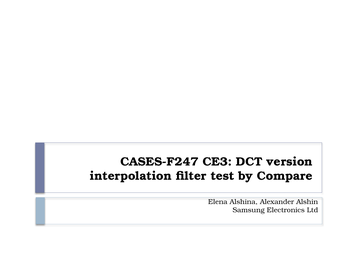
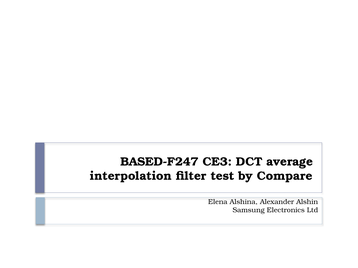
CASES-F247: CASES-F247 -> BASED-F247 (159, 162)
version: version -> average (290, 162)
